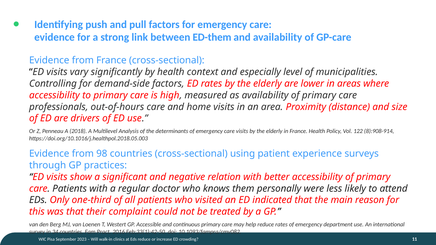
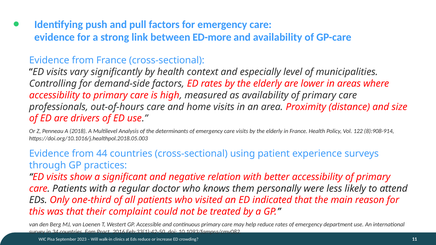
ED-them: ED-them -> ED-more (212, 37)
98: 98 -> 44 (102, 154)
